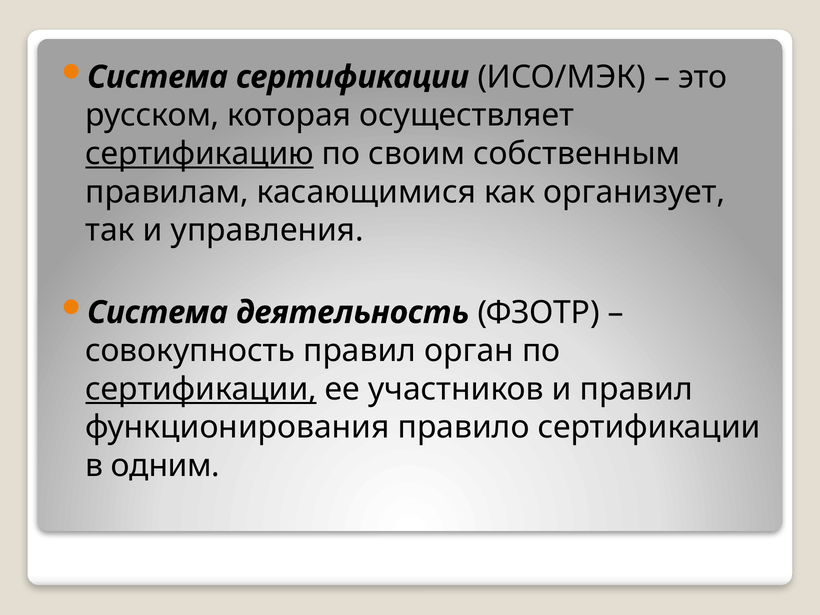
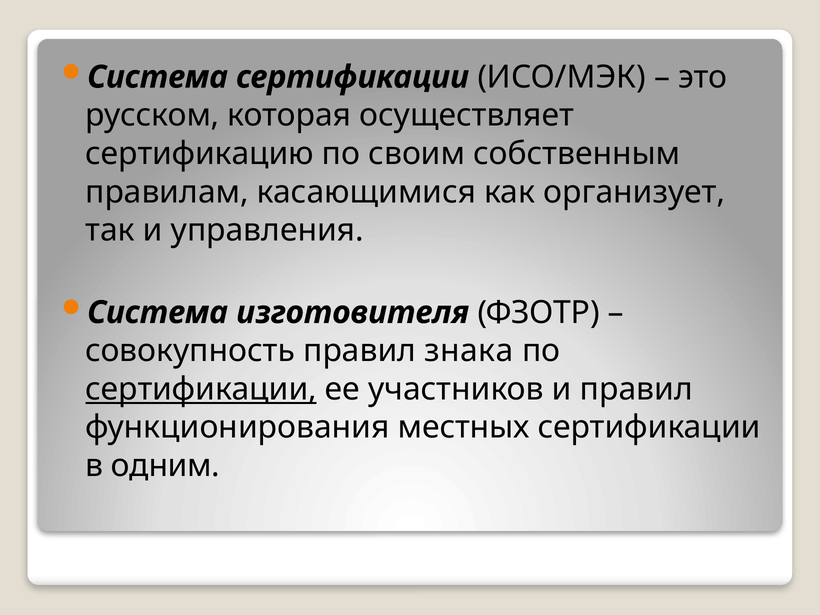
сертификацию underline: present -> none (200, 154)
деятельность: деятельность -> изготовителя (353, 313)
орган: орган -> знака (469, 351)
правило: правило -> местных (464, 427)
